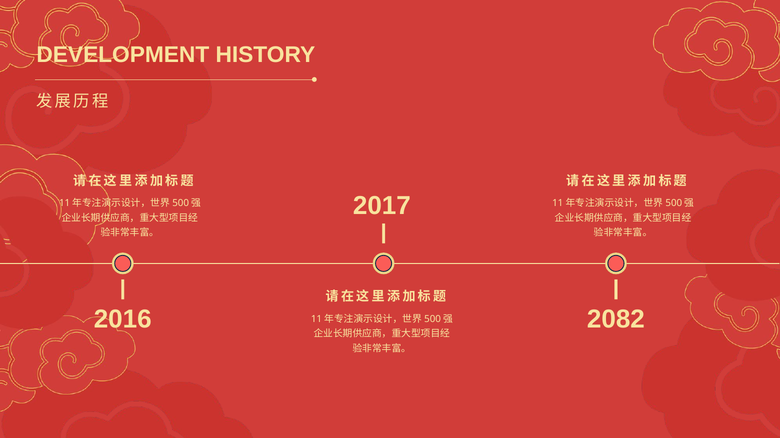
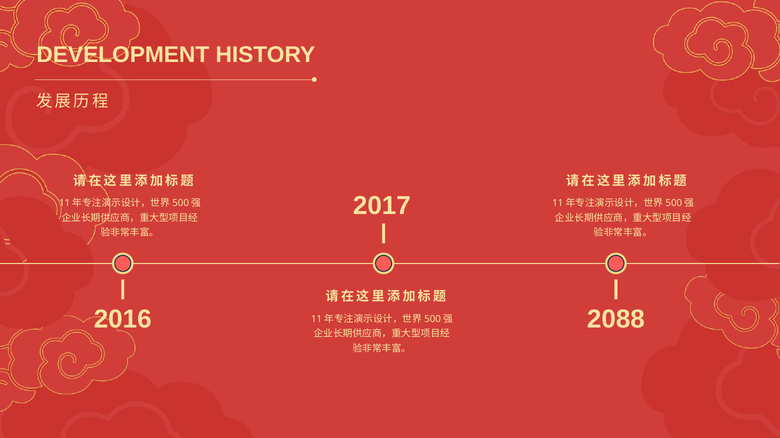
2082: 2082 -> 2088 (616, 320)
